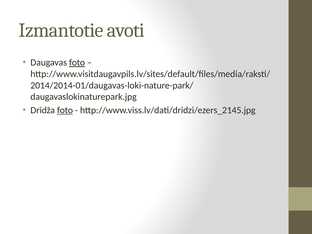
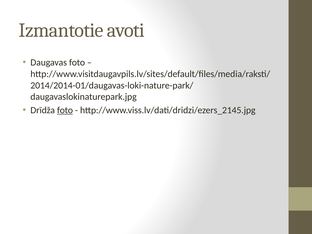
foto underline: present -> none (77, 63)
